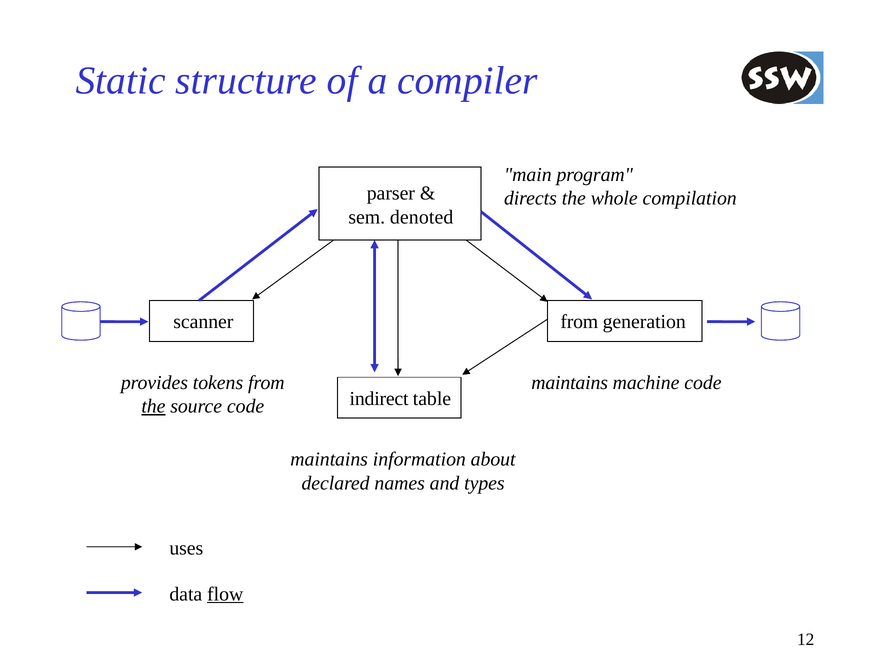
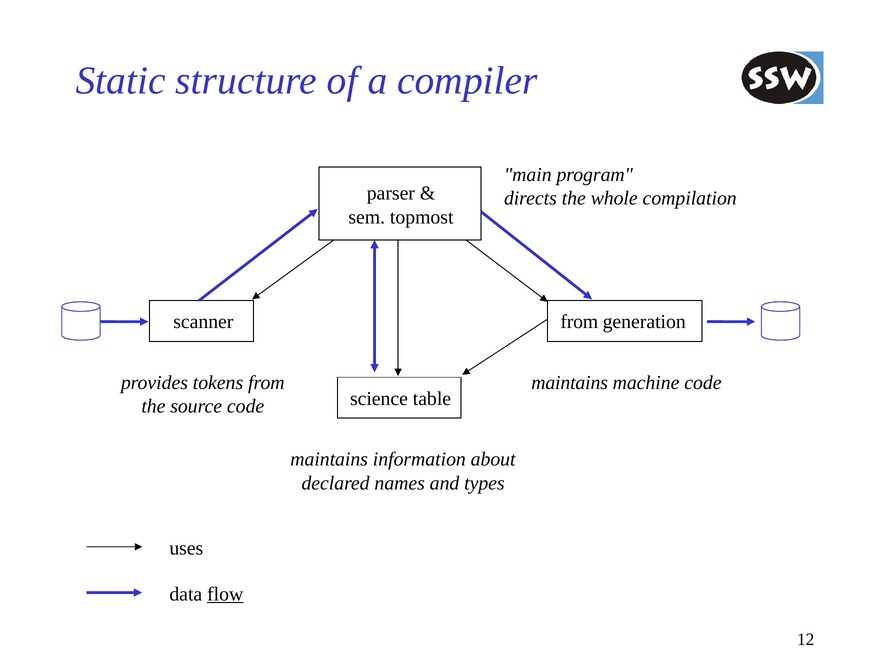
denoted: denoted -> topmost (422, 217)
indirect: indirect -> science (379, 398)
the underline: present -> none (153, 406)
